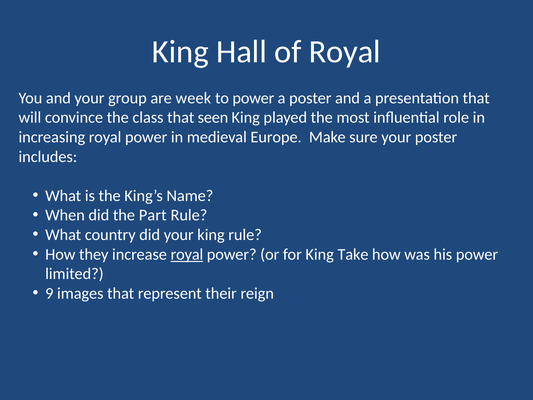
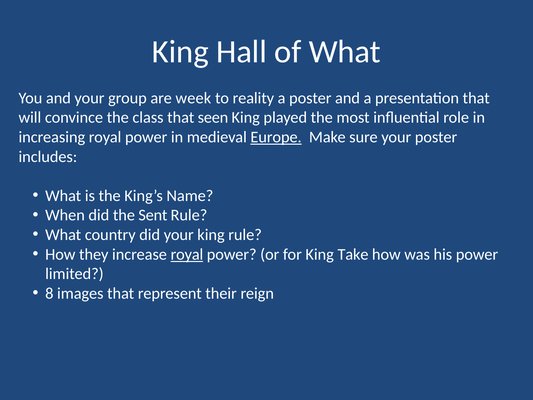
of Royal: Royal -> What (345, 52)
to power: power -> reality (253, 98)
Europe underline: none -> present (276, 137)
Part: Part -> Sent (153, 215)
9: 9 -> 8 (49, 293)
